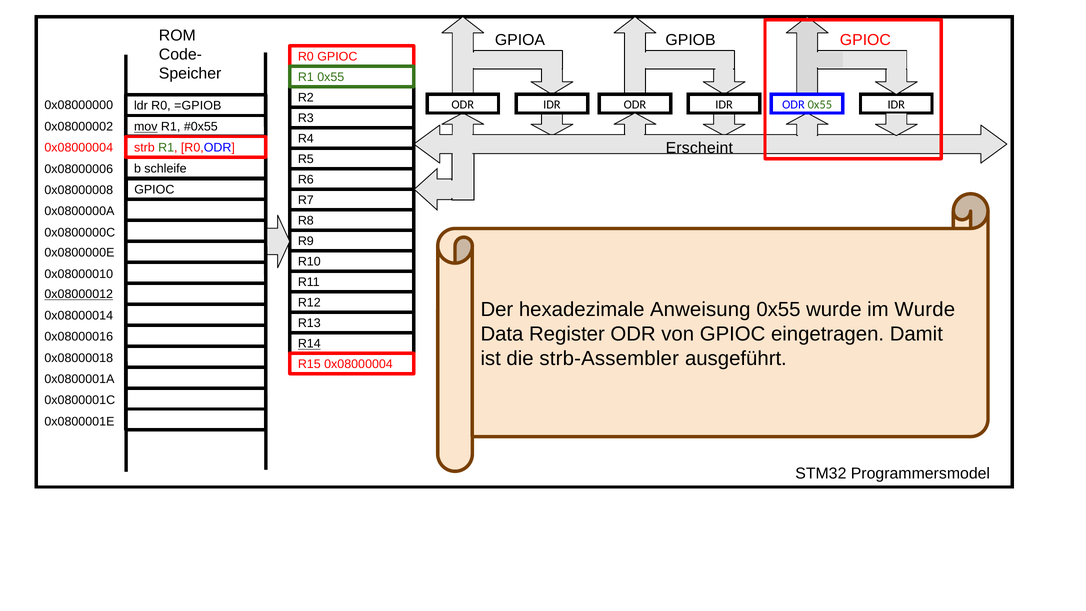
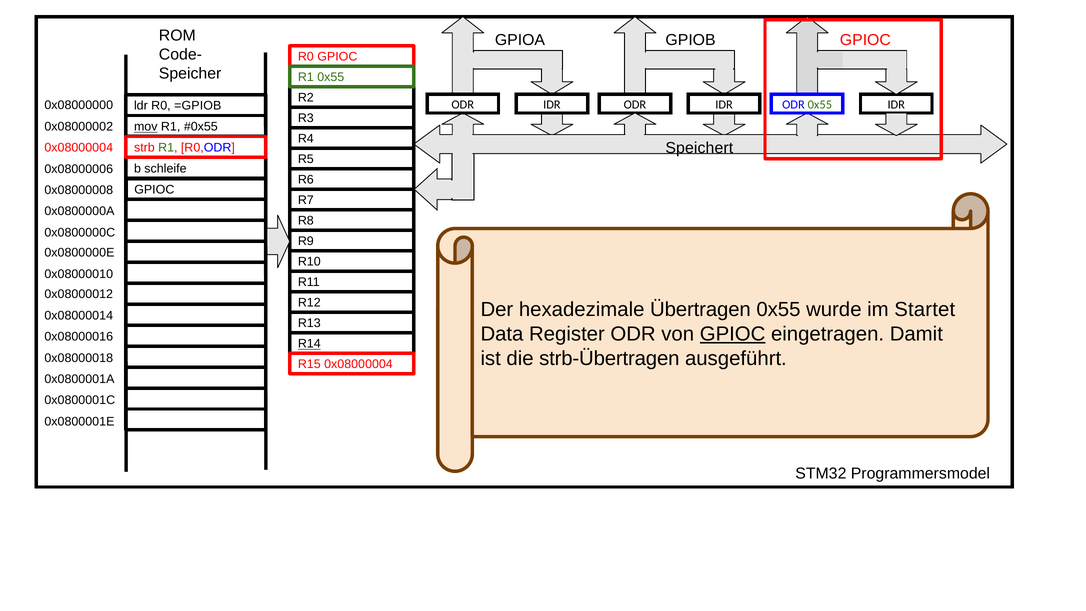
Erscheint: Erscheint -> Speichert (699, 148)
0x08000012 underline: present -> none (79, 294)
Anweisung: Anweisung -> Übertragen (700, 309)
im Wurde: Wurde -> Startet (925, 309)
GPIOC underline: none -> present (733, 334)
strb-Assembler: strb-Assembler -> strb-Übertragen (609, 358)
